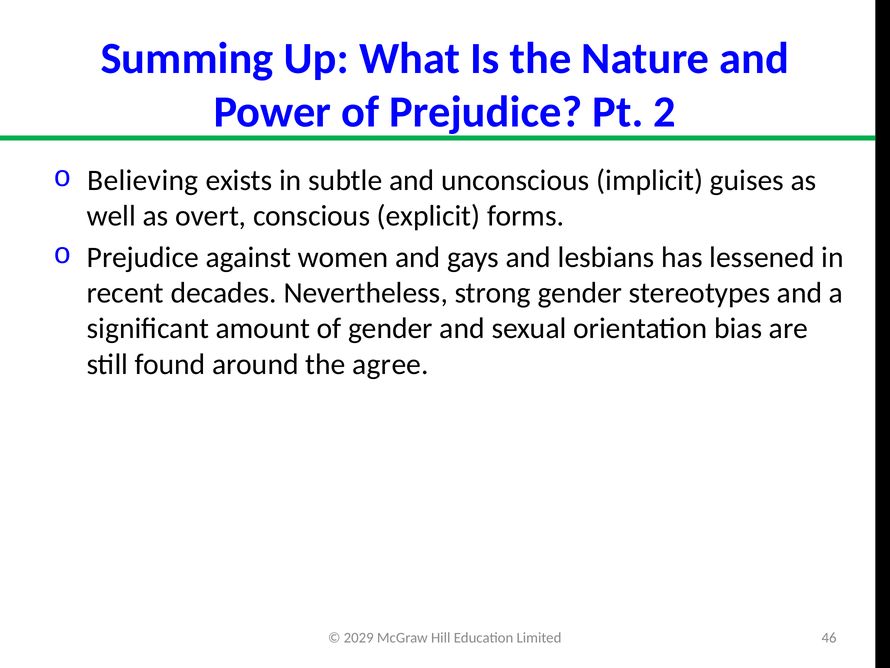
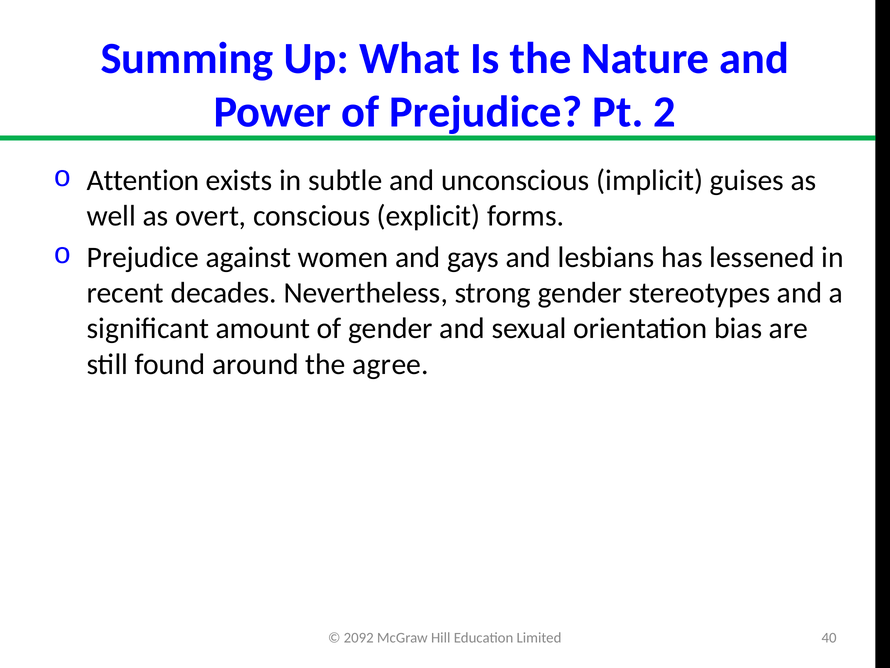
Believing: Believing -> Attention (143, 180)
2029: 2029 -> 2092 (359, 637)
46: 46 -> 40 (829, 637)
